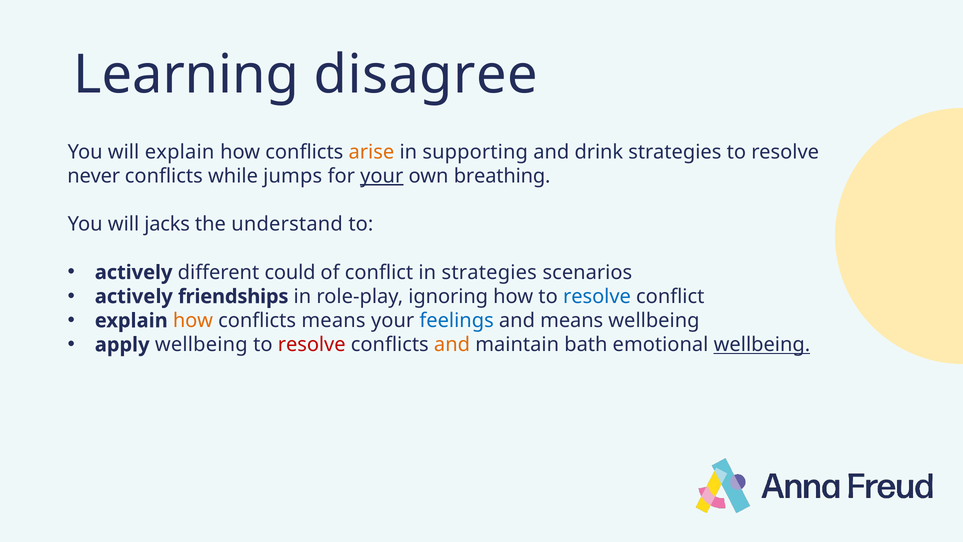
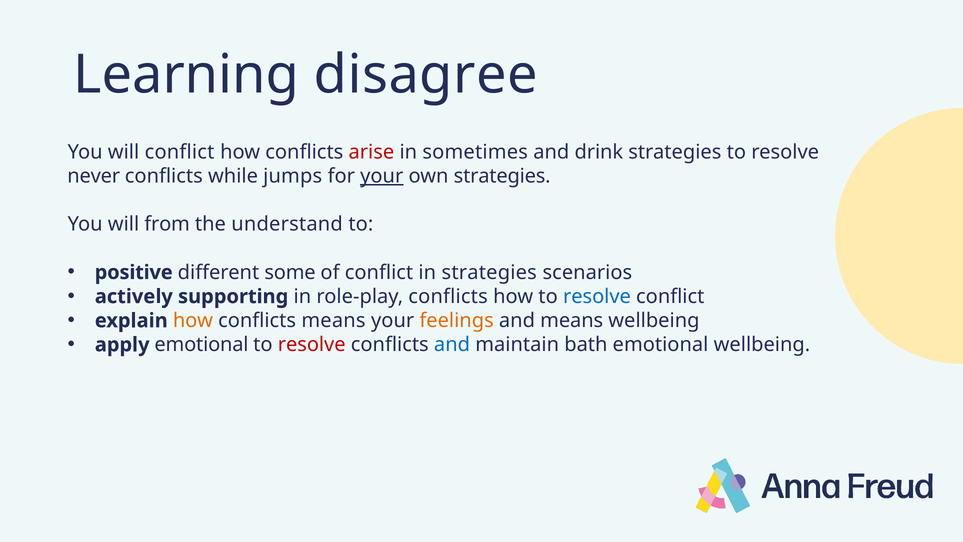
will explain: explain -> conflict (180, 152)
arise colour: orange -> red (371, 152)
supporting: supporting -> sometimes (475, 152)
own breathing: breathing -> strategies (502, 176)
jacks: jacks -> from (167, 224)
actively: actively -> positive (134, 272)
could: could -> some (290, 272)
friendships: friendships -> supporting (233, 296)
role-play ignoring: ignoring -> conflicts (448, 296)
feelings colour: blue -> orange (457, 320)
apply wellbeing: wellbeing -> emotional (201, 345)
and colour: orange -> blue (452, 345)
wellbeing underline: present -> none (762, 345)
